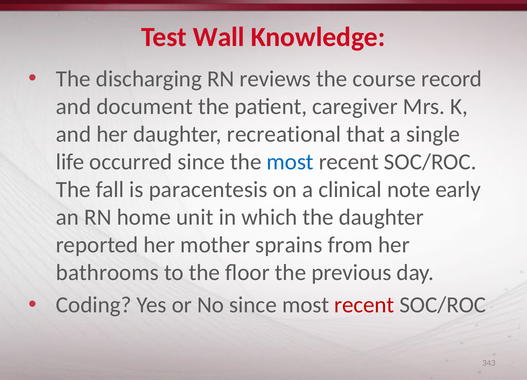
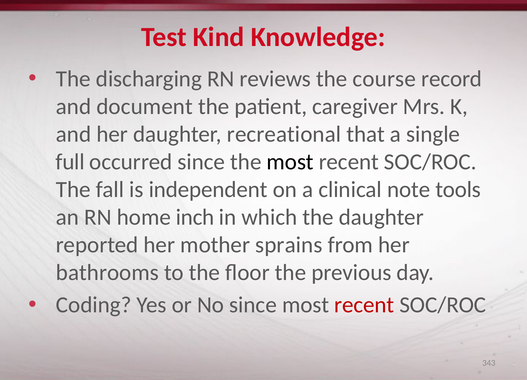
Wall: Wall -> Kind (219, 37)
life: life -> full (70, 162)
most colour: blue -> black (290, 162)
paracentesis: paracentesis -> independent (208, 189)
early: early -> tools (458, 189)
unit: unit -> inch (195, 217)
